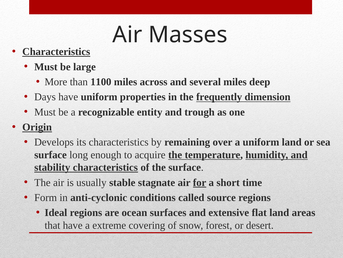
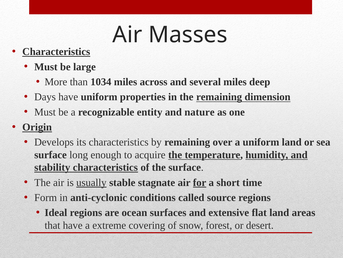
1100: 1100 -> 1034 (101, 82)
the frequently: frequently -> remaining (219, 97)
trough: trough -> nature (199, 112)
usually underline: none -> present (91, 182)
